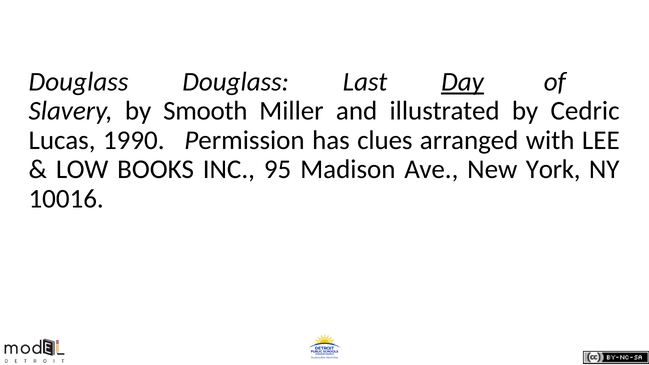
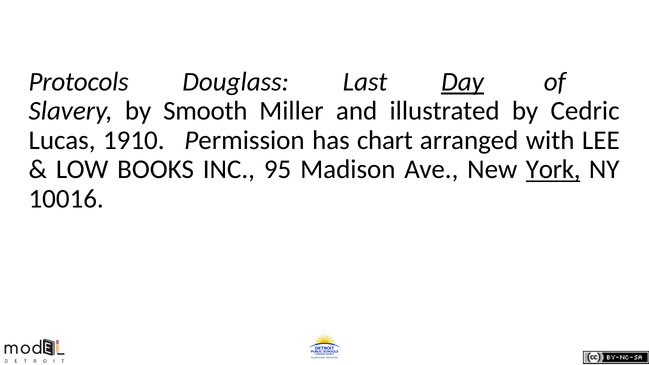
Douglass: Douglass -> Protocols (79, 82)
1990: 1990 -> 1910 (134, 140)
clues: clues -> chart (385, 140)
York underline: none -> present (553, 170)
